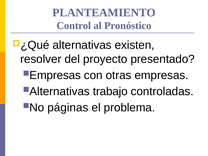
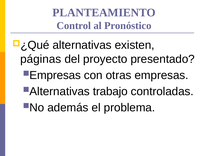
resolver: resolver -> páginas (41, 59)
páginas: páginas -> además (68, 108)
